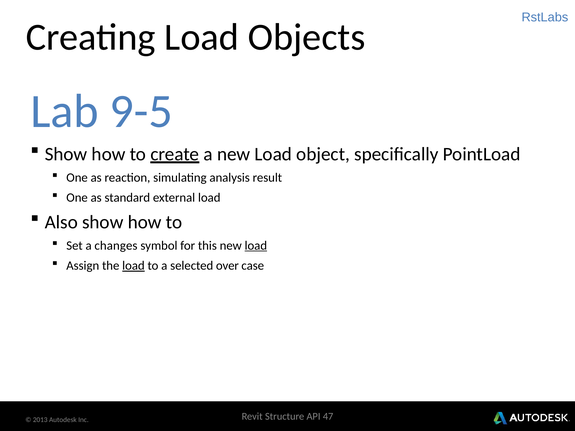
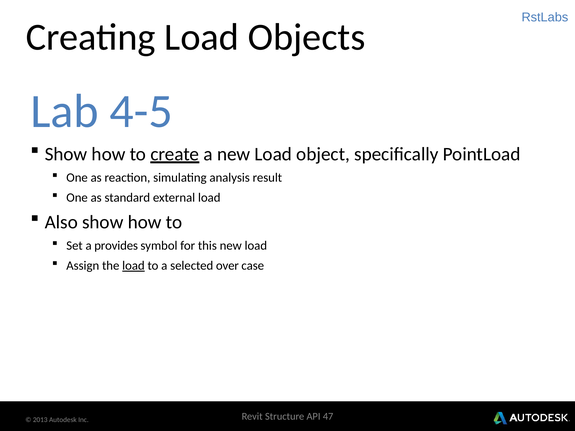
9-5: 9-5 -> 4-5 (141, 112)
changes: changes -> provides (116, 246)
load underline: present -> none (256, 246)
